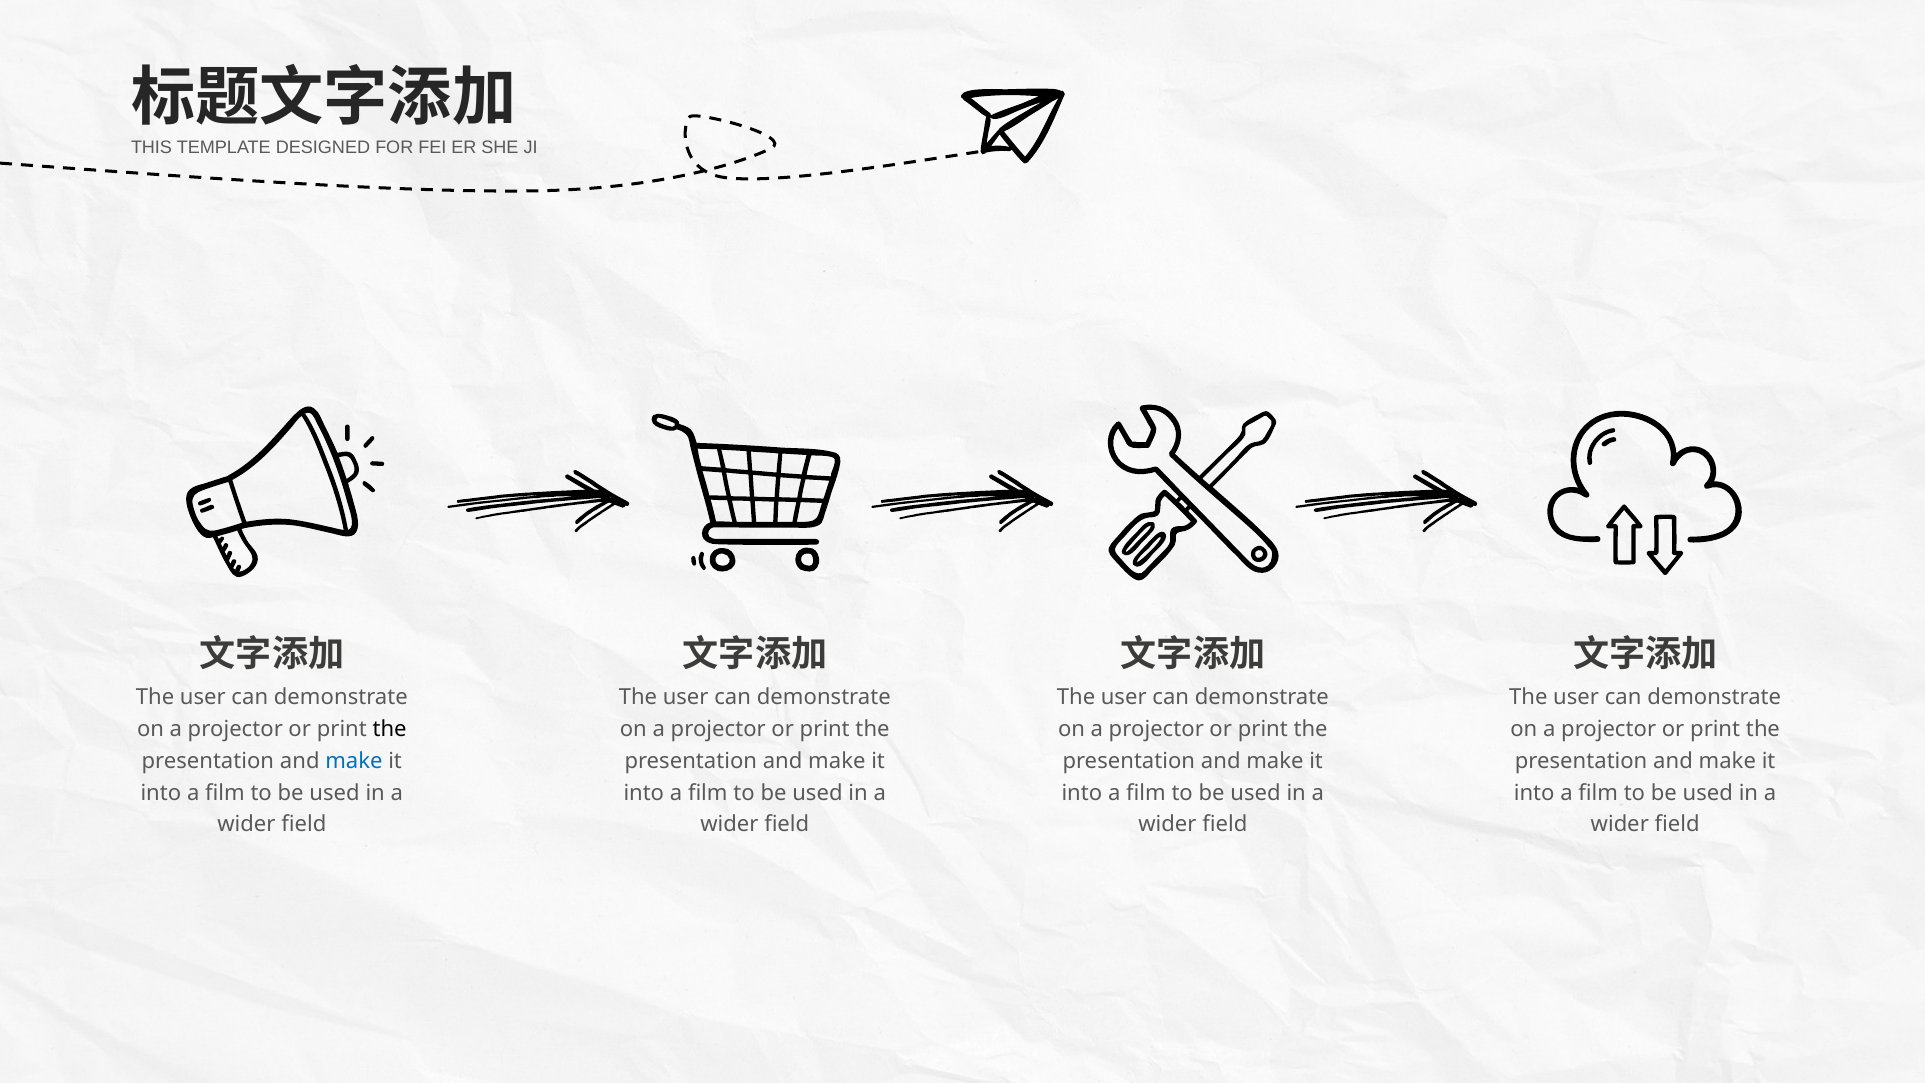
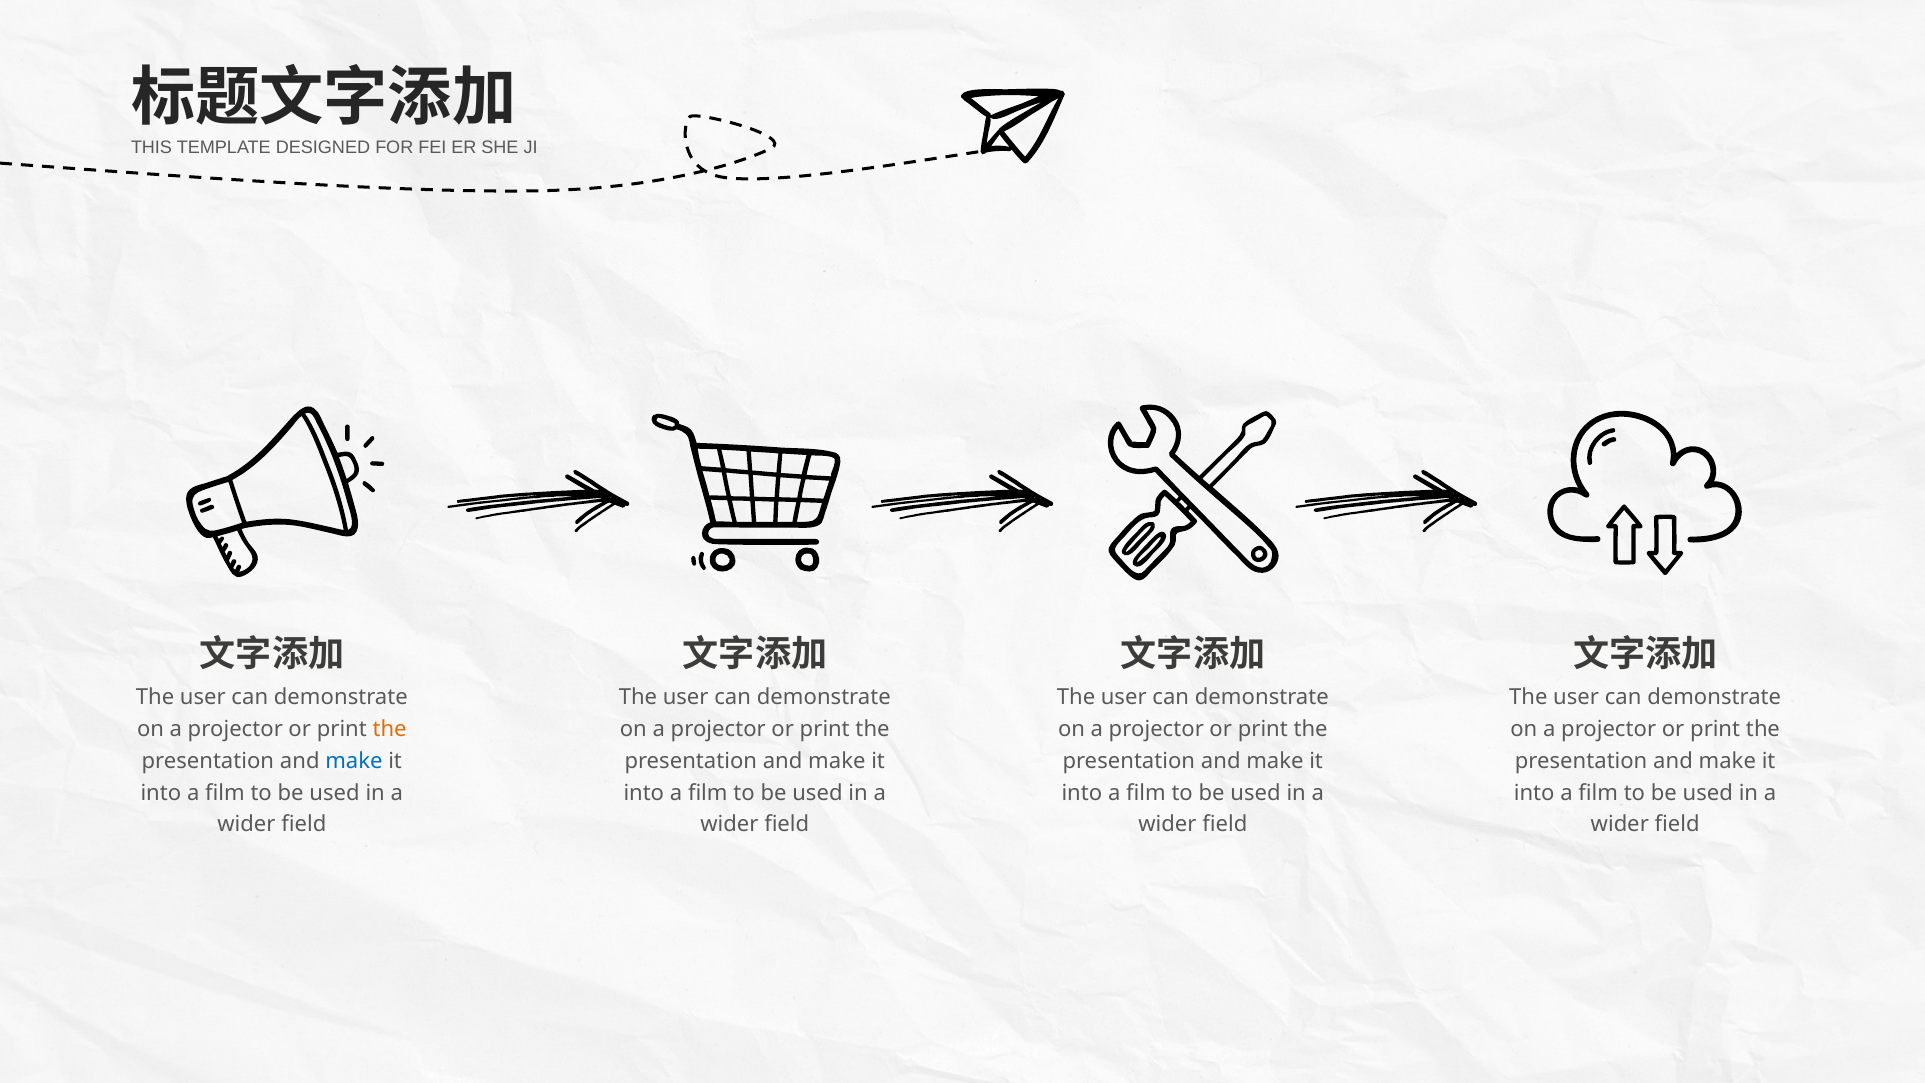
the colour: black -> orange (390, 729)
